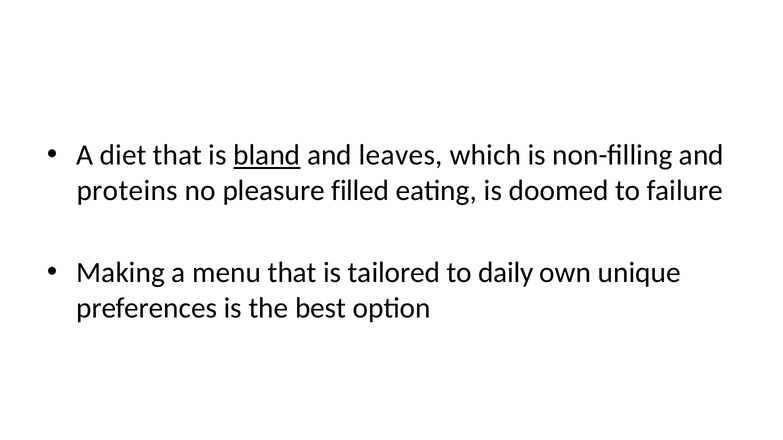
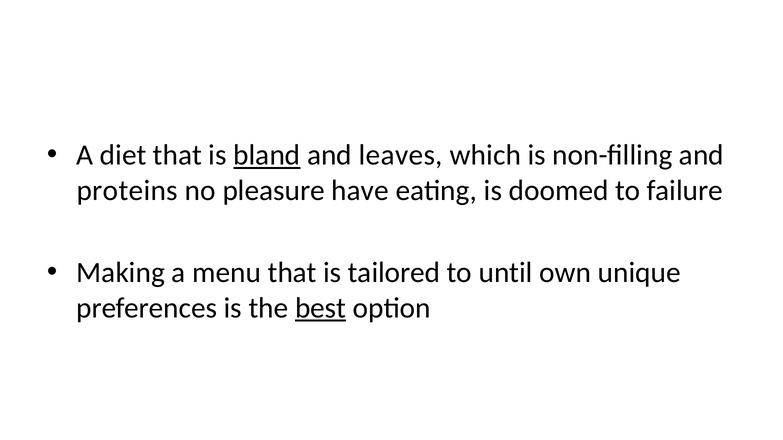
filled: filled -> have (360, 191)
daily: daily -> until (506, 273)
best underline: none -> present (321, 308)
